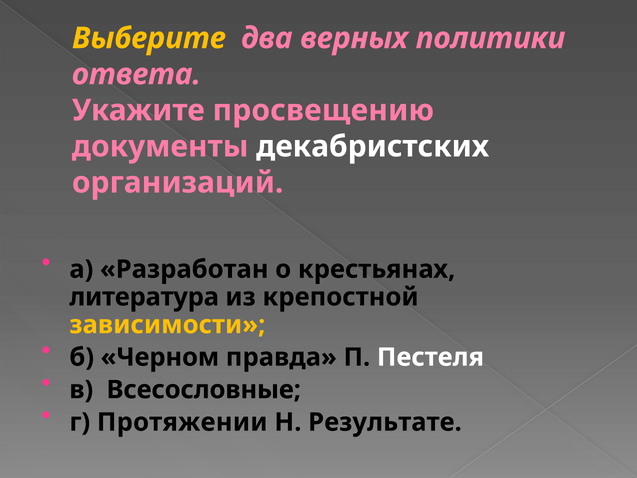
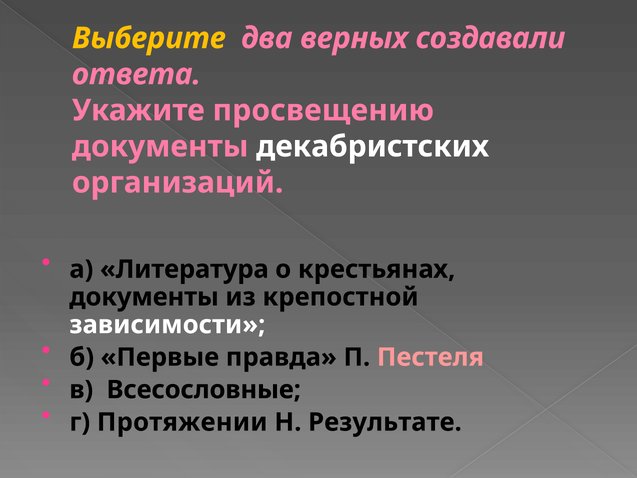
политики: политики -> создавали (491, 38)
Разработан: Разработан -> Литература (184, 269)
литература: литература -> документы (144, 297)
зависимости colour: yellow -> white (167, 325)
Черном: Черном -> Первые (160, 357)
Пестеля colour: white -> pink (430, 357)
